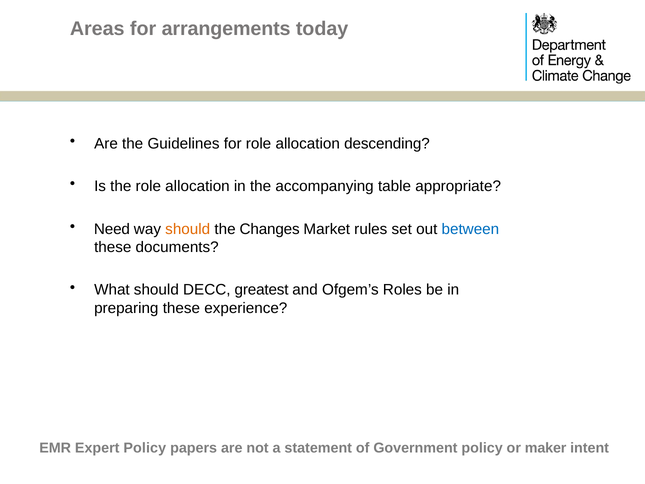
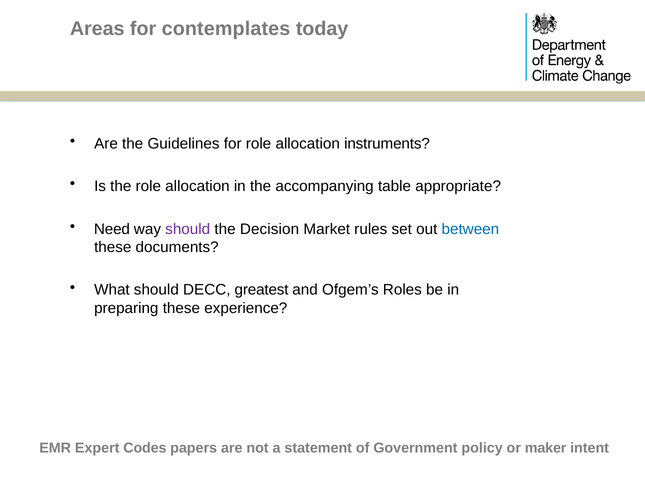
arrangements: arrangements -> contemplates (226, 29)
descending: descending -> instruments (387, 144)
should colour: orange -> purple (188, 229)
Changes: Changes -> Decision (270, 229)
Expert Policy: Policy -> Codes (145, 448)
